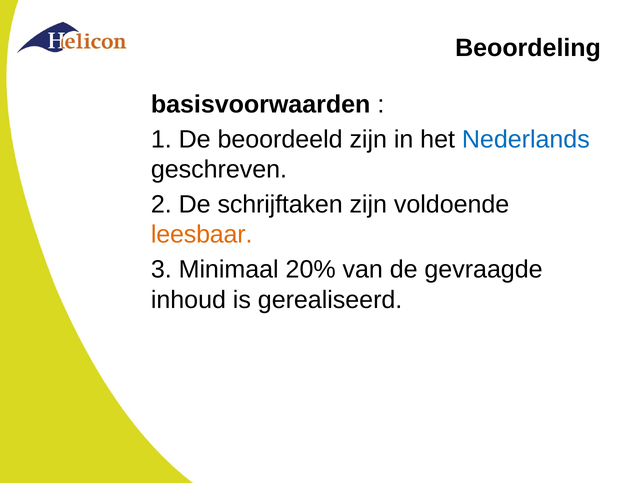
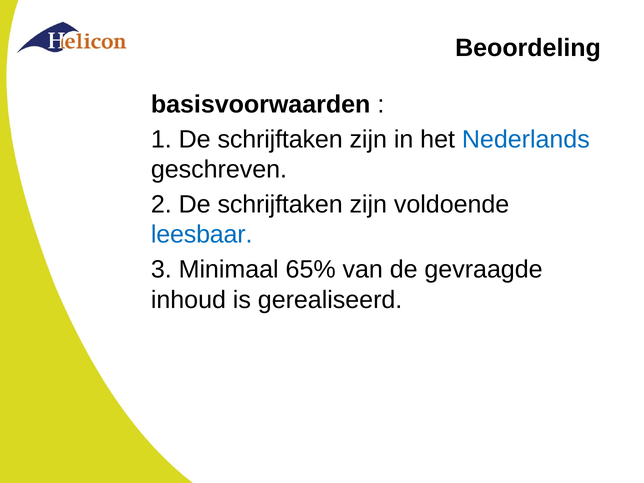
1 De beoordeeld: beoordeeld -> schrijftaken (280, 139)
leesbaar colour: orange -> blue (202, 235)
20%: 20% -> 65% (311, 270)
